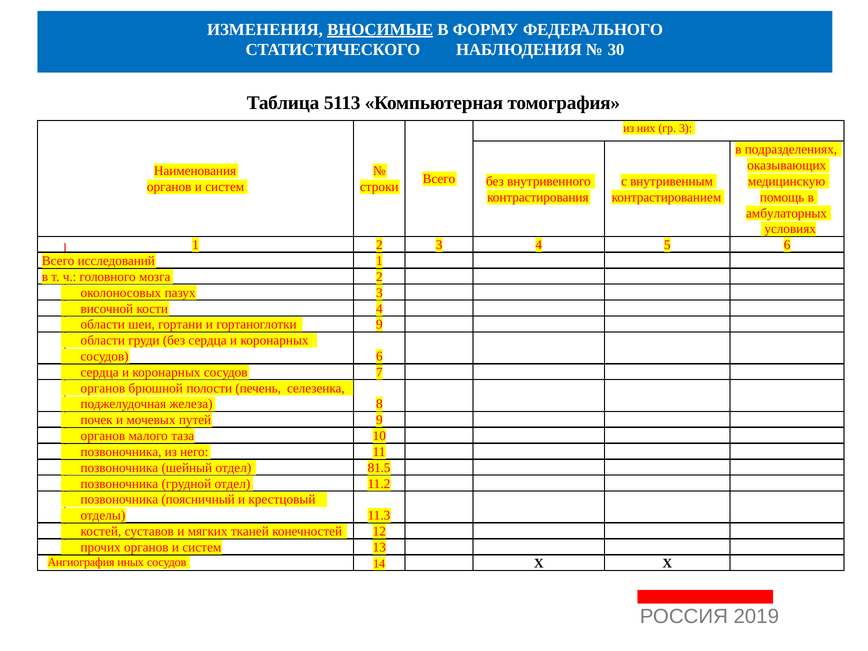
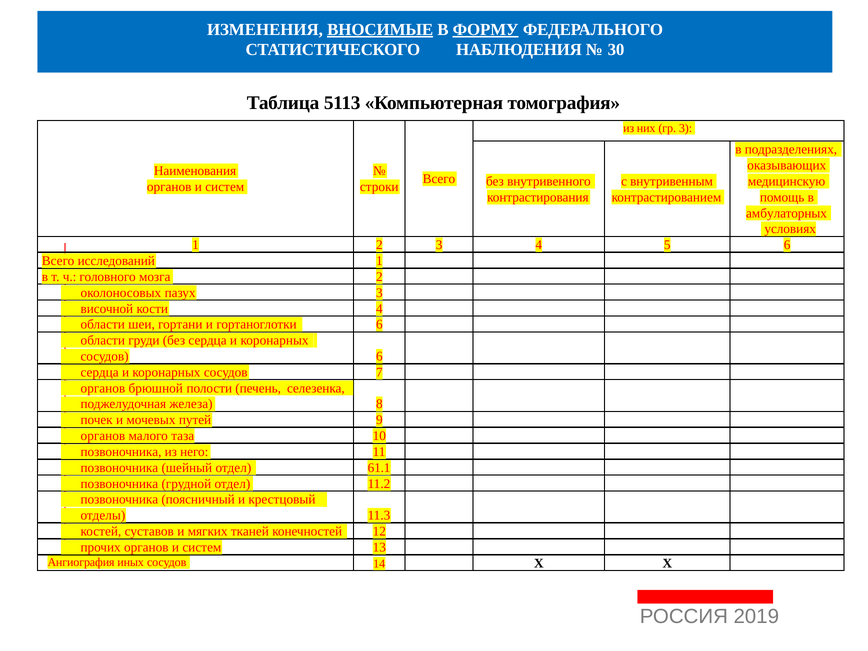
ФОРМУ underline: none -> present (486, 29)
гортаноглотки 9: 9 -> 6 (379, 325)
81.5: 81.5 -> 61.1 (379, 468)
